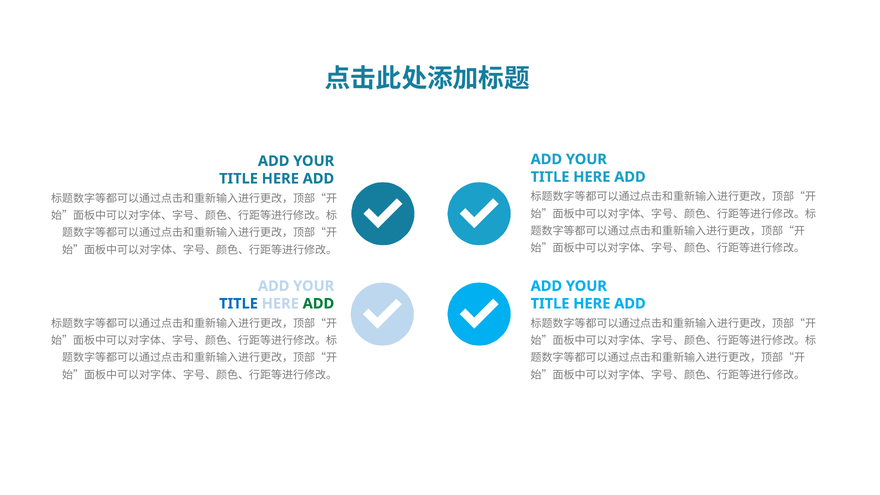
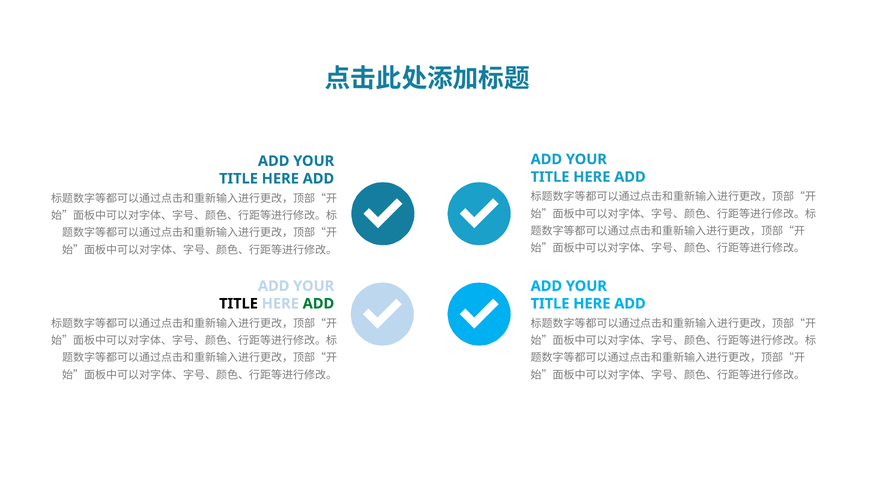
TITLE colour: blue -> black (239, 304)
